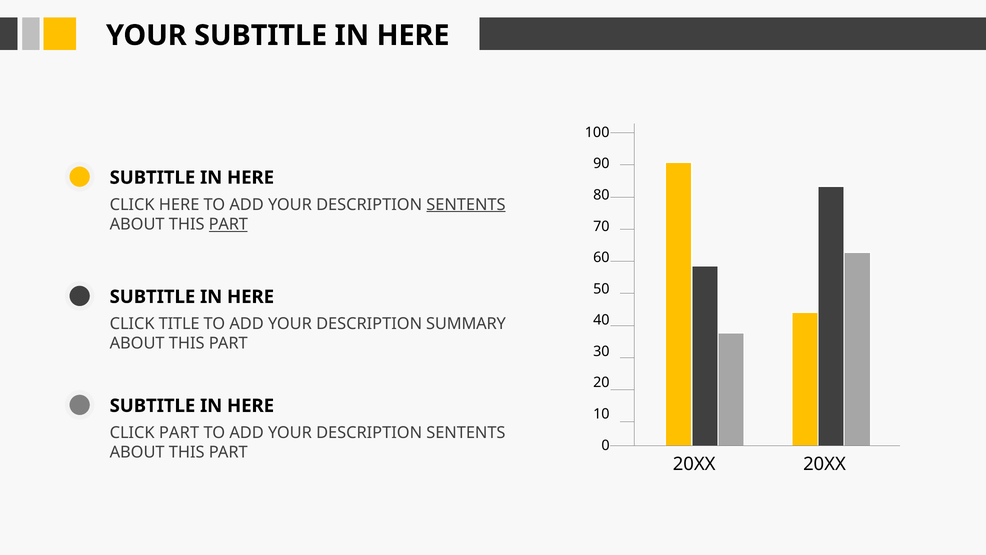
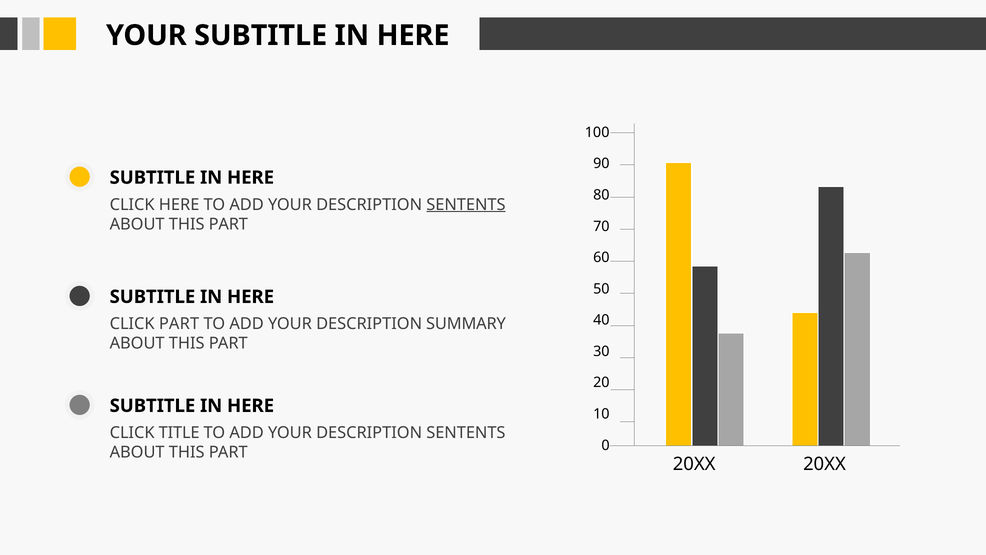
PART underline: present -> none (228, 224)
CLICK TITLE: TITLE -> PART (179, 324)
CLICK PART: PART -> TITLE (179, 432)
